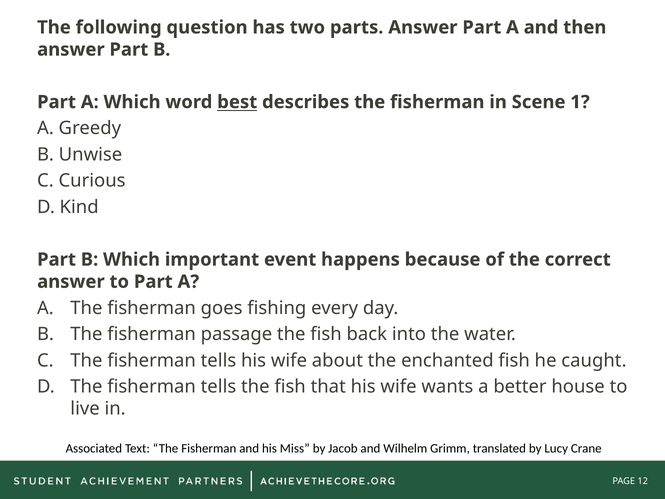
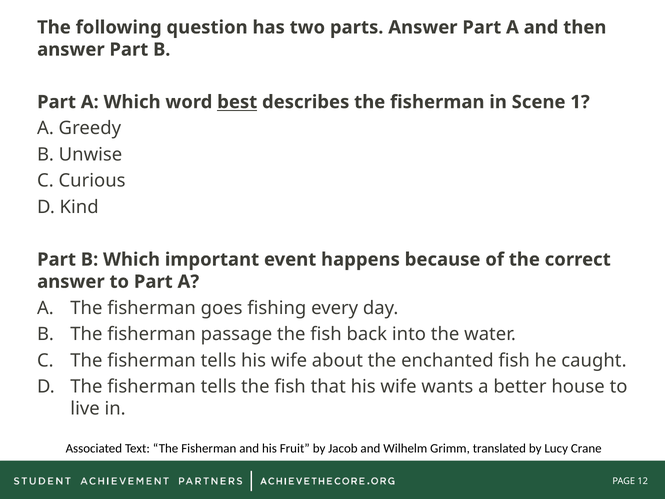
Miss: Miss -> Fruit (295, 448)
